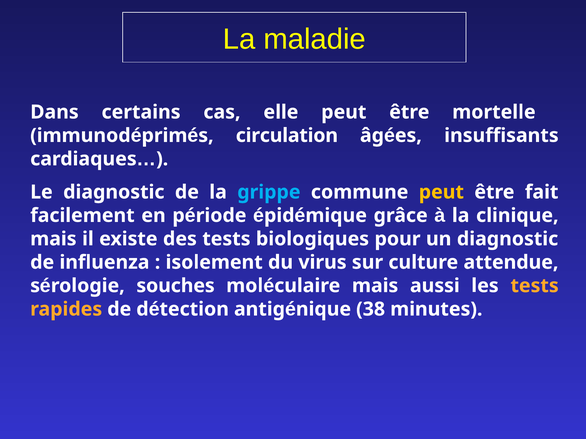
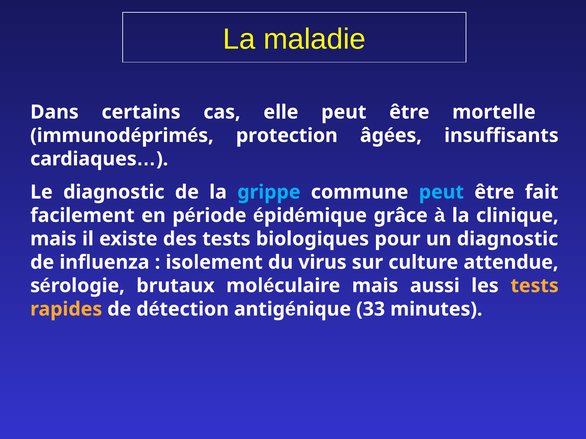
circulation: circulation -> protection (287, 136)
peut colour: yellow -> light blue (441, 192)
souches: souches -> brutaux (175, 286)
38: 38 -> 33 (371, 309)
